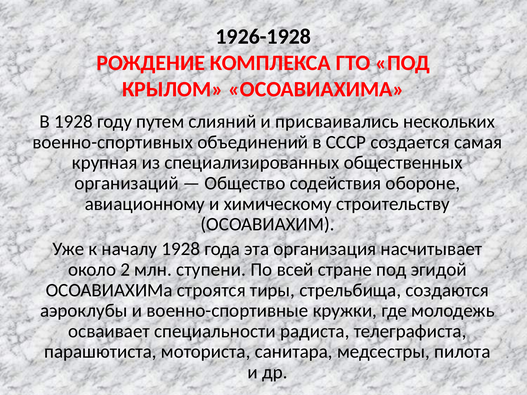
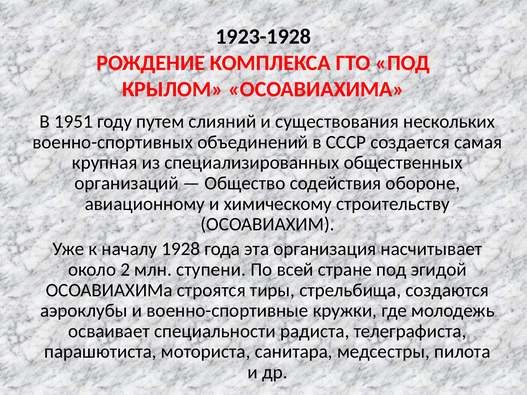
1926-1928: 1926-1928 -> 1923-1928 (263, 37)
В 1928: 1928 -> 1951 (73, 122)
присваивались: присваивались -> существования (337, 122)
